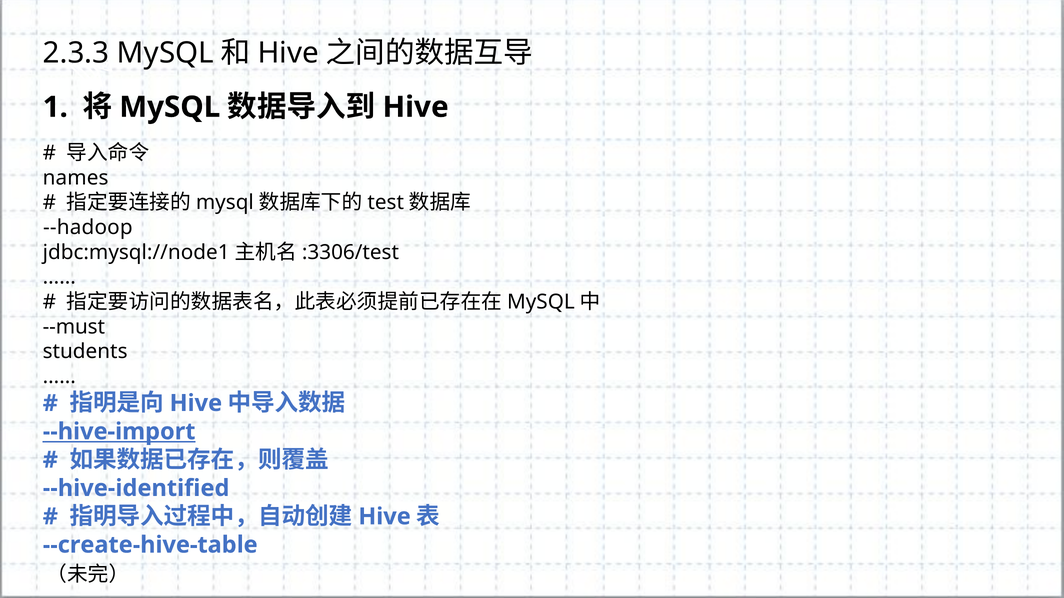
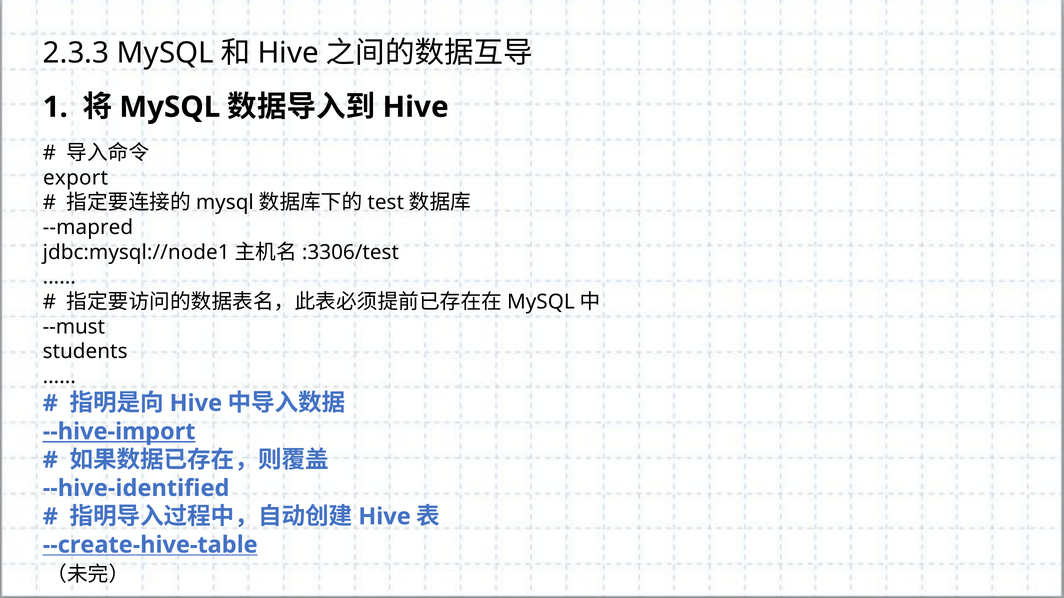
names: names -> export (76, 178)
--hadoop: --hadoop -> --mapred (88, 228)
--create-hive-table underline: none -> present (150, 545)
